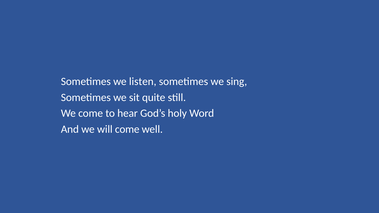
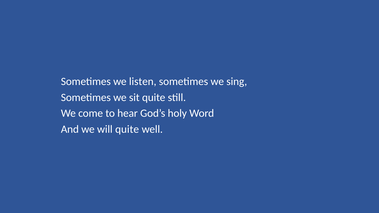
will come: come -> quite (127, 129)
